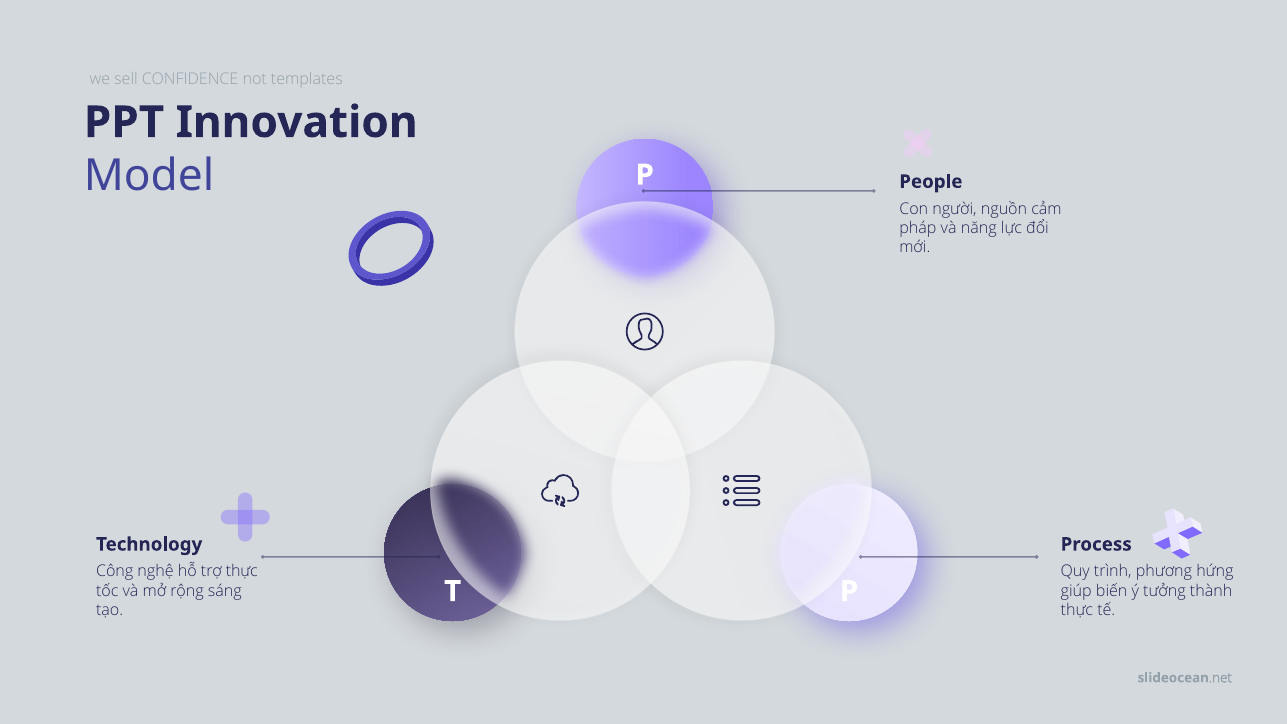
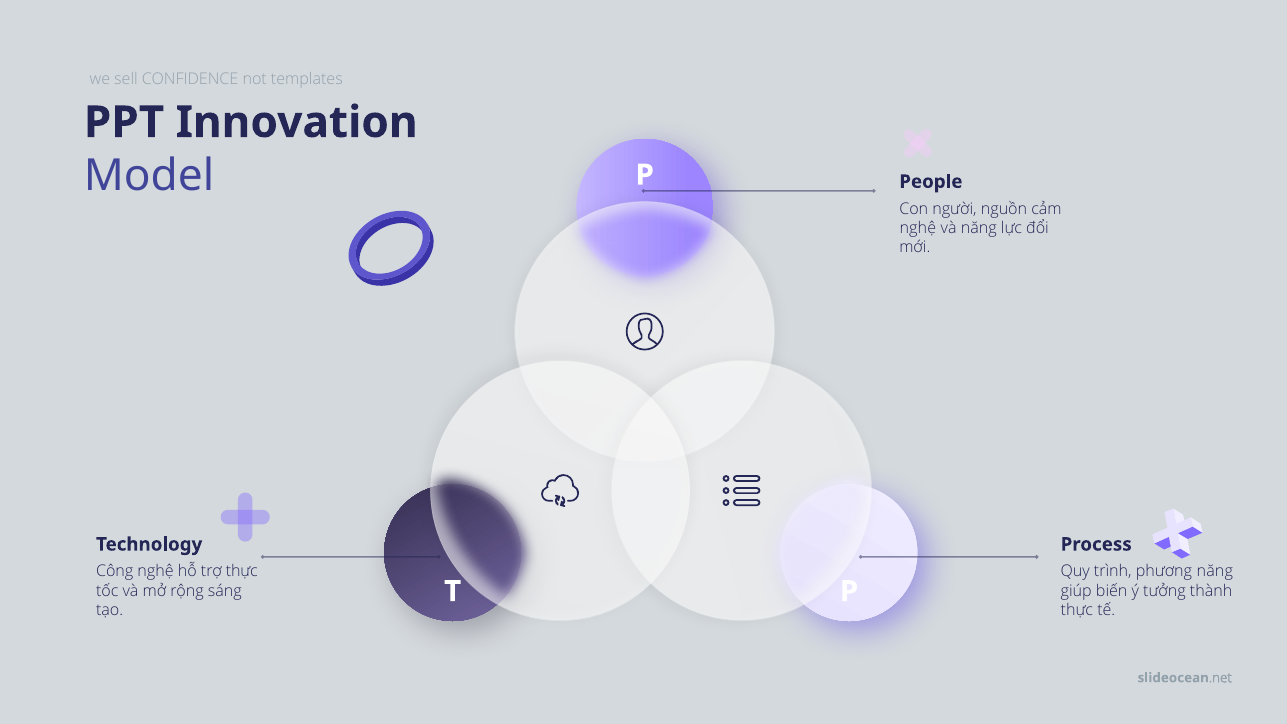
pháp: pháp -> nghệ (918, 228)
phương hứng: hứng -> năng (1215, 571)
